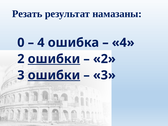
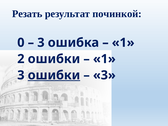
намазаны: намазаны -> починкой (117, 14)
4: 4 -> 3 (41, 43)
4: 4 -> 1 (123, 43)
ошибки underline: present -> none (54, 59)
2: 2 -> 1 (104, 59)
